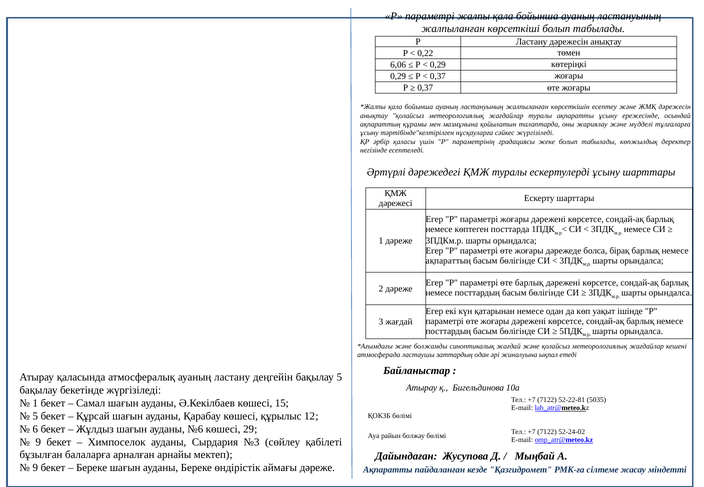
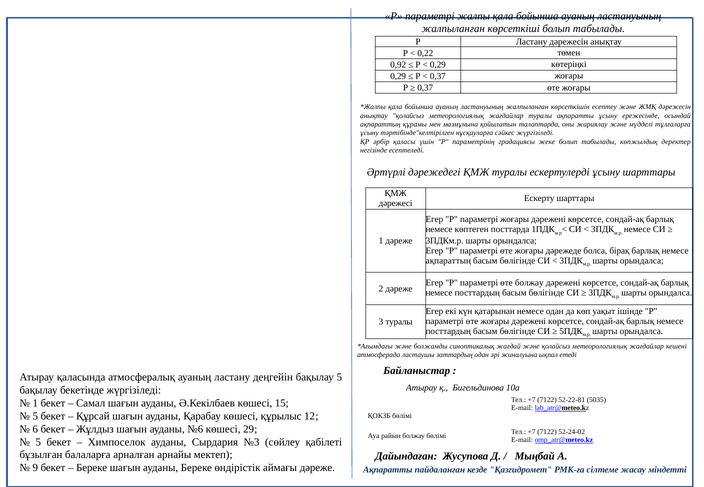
6,06: 6,06 -> 0,92 (398, 65)
өте барлық: барлық -> болжау (529, 283)
3 жағдай: жағдай -> туралы (399, 322)
9: 9 -> 5 (38, 442)
